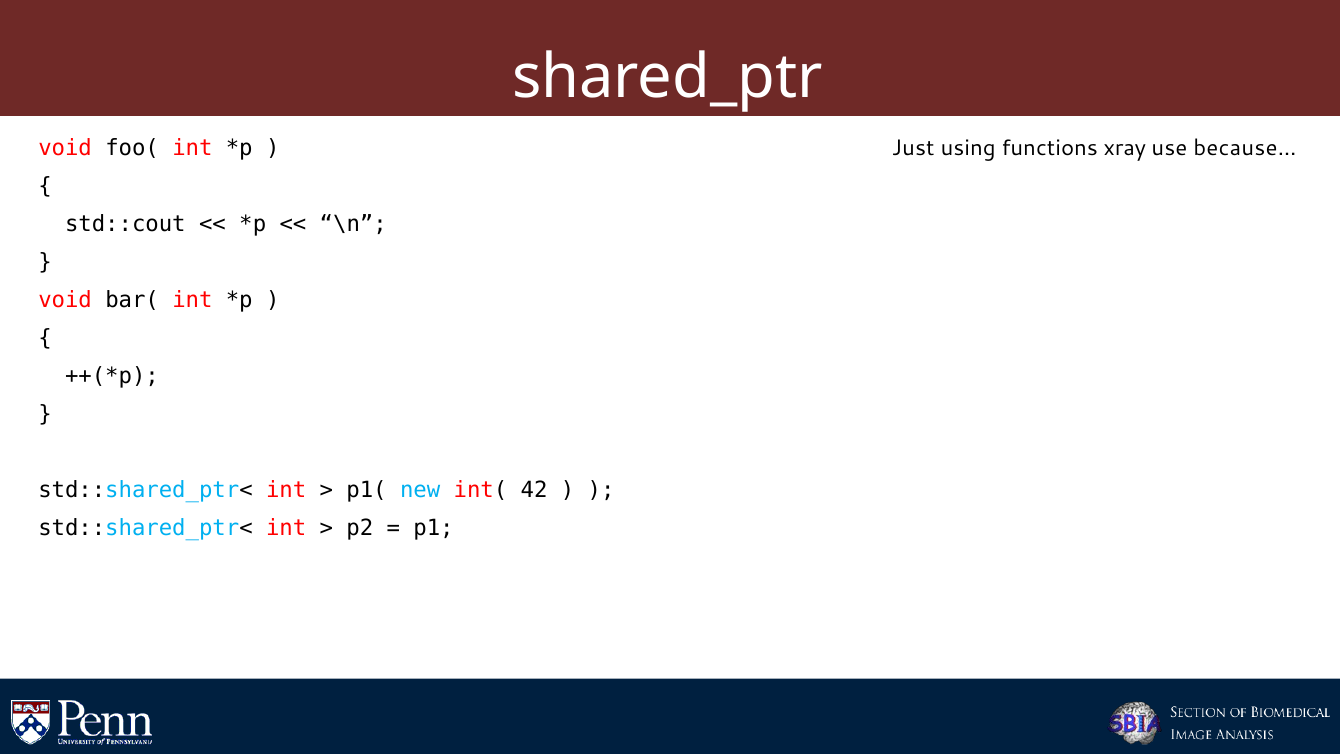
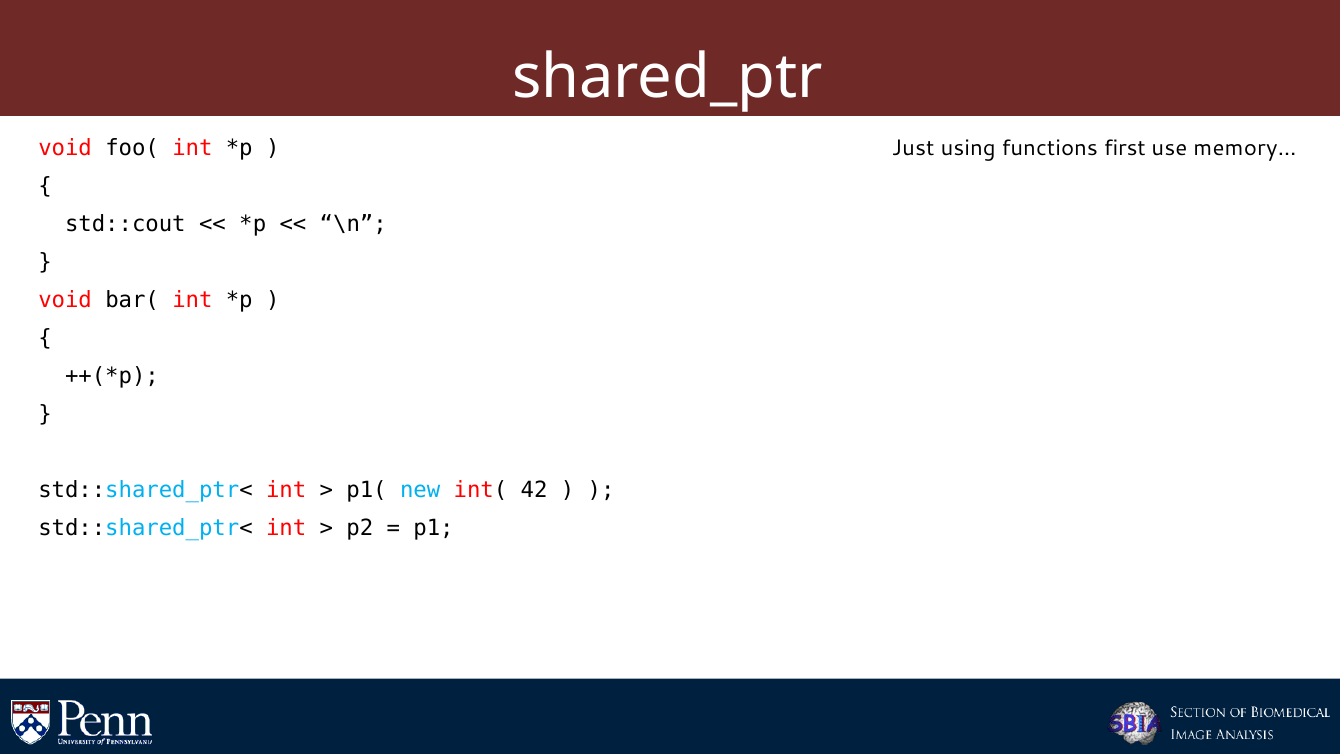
xray: xray -> first (1125, 148)
because…: because… -> memory… (1245, 148)
